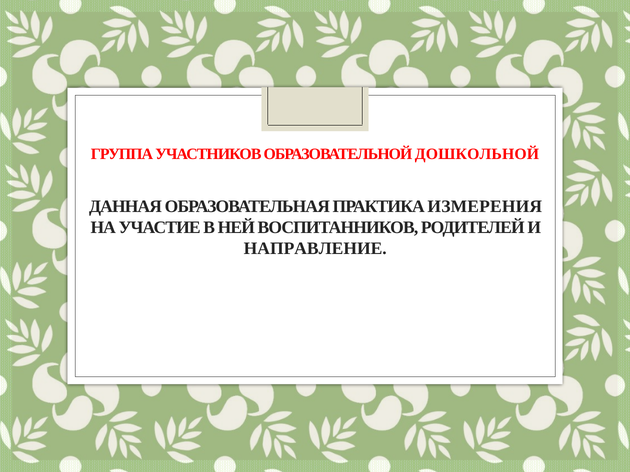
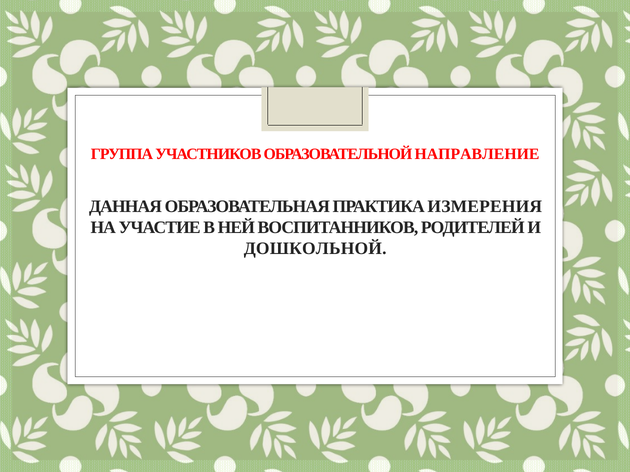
ДОШКОЛЬНОЙ: ДОШКОЛЬНОЙ -> НАПРАВЛЕНИЕ (477, 154)
НАПРАВЛЕНИЕ: НАПРАВЛЕНИЕ -> ДОШКОЛЬНОЙ (315, 249)
